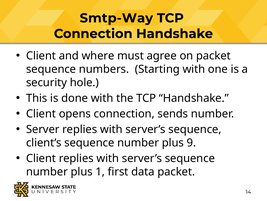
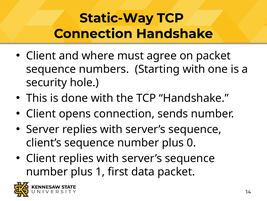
Smtp-Way: Smtp-Way -> Static-Way (116, 18)
9: 9 -> 0 (191, 142)
